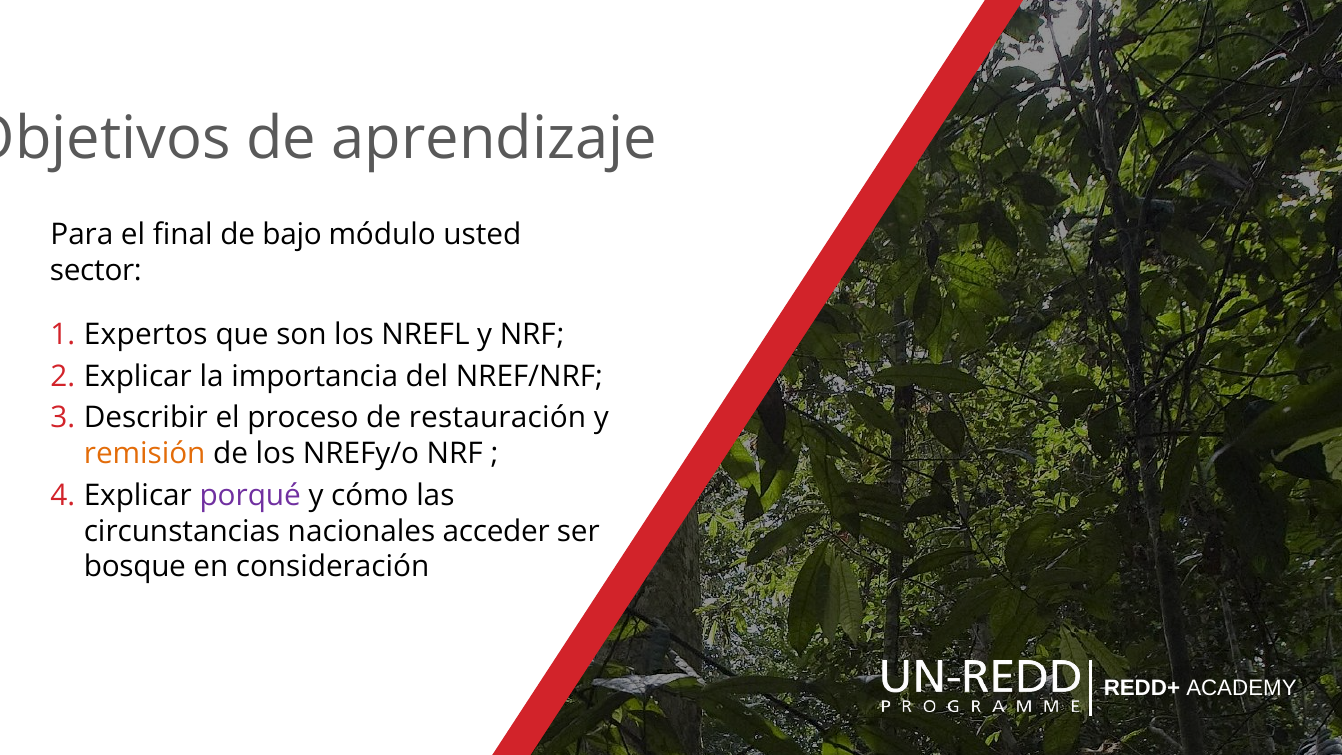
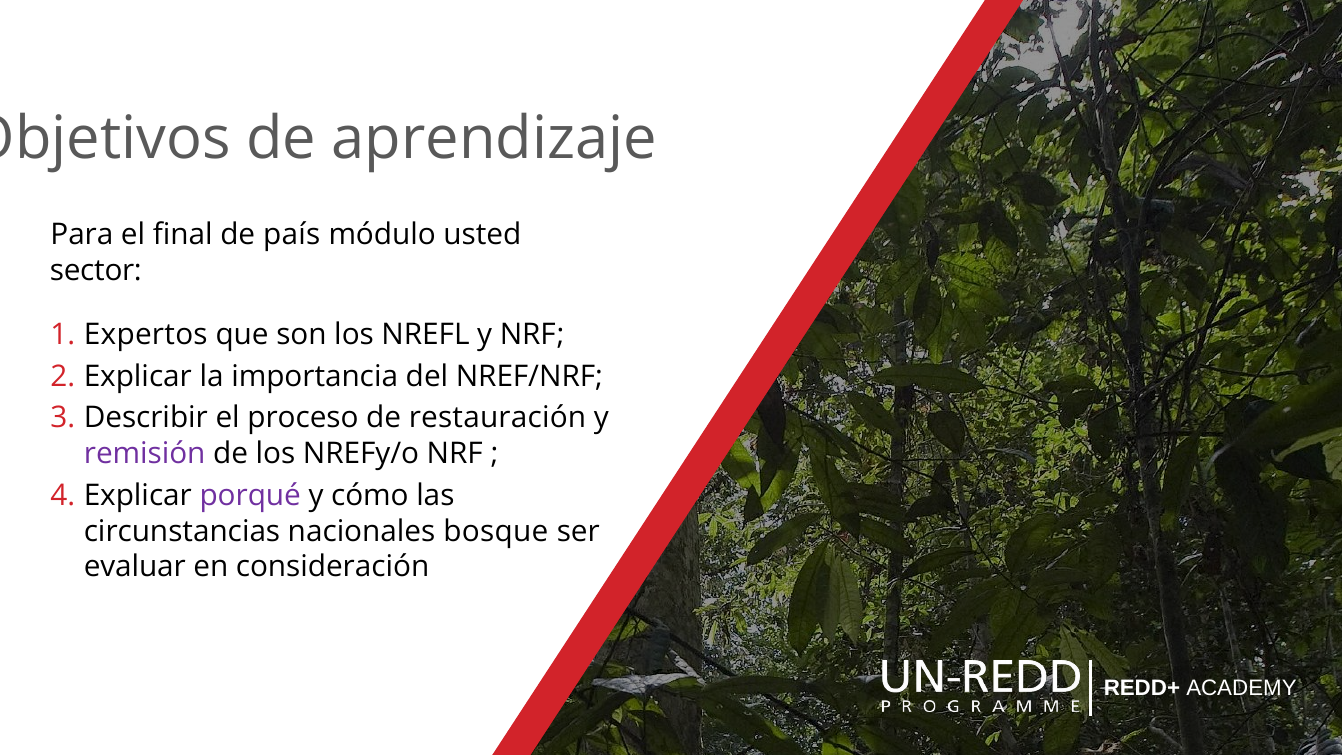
bajo: bajo -> país (292, 235)
remisión colour: orange -> purple (145, 454)
acceder: acceder -> bosque (496, 531)
bosque: bosque -> evaluar (135, 567)
